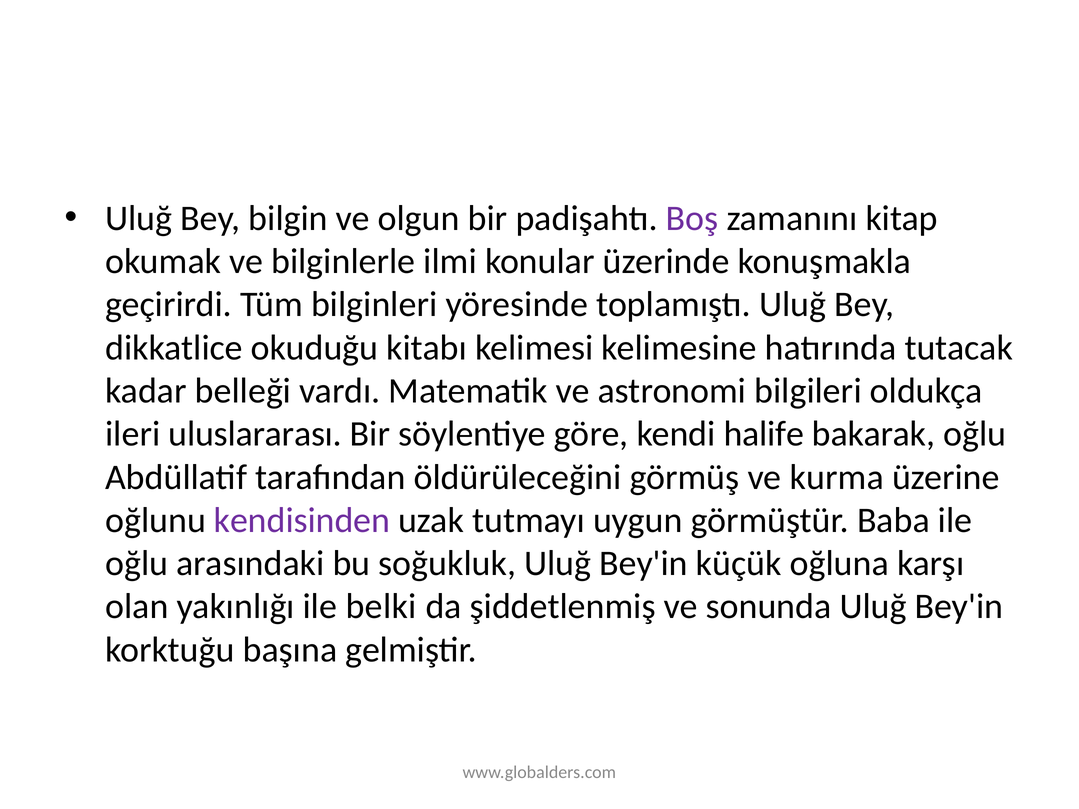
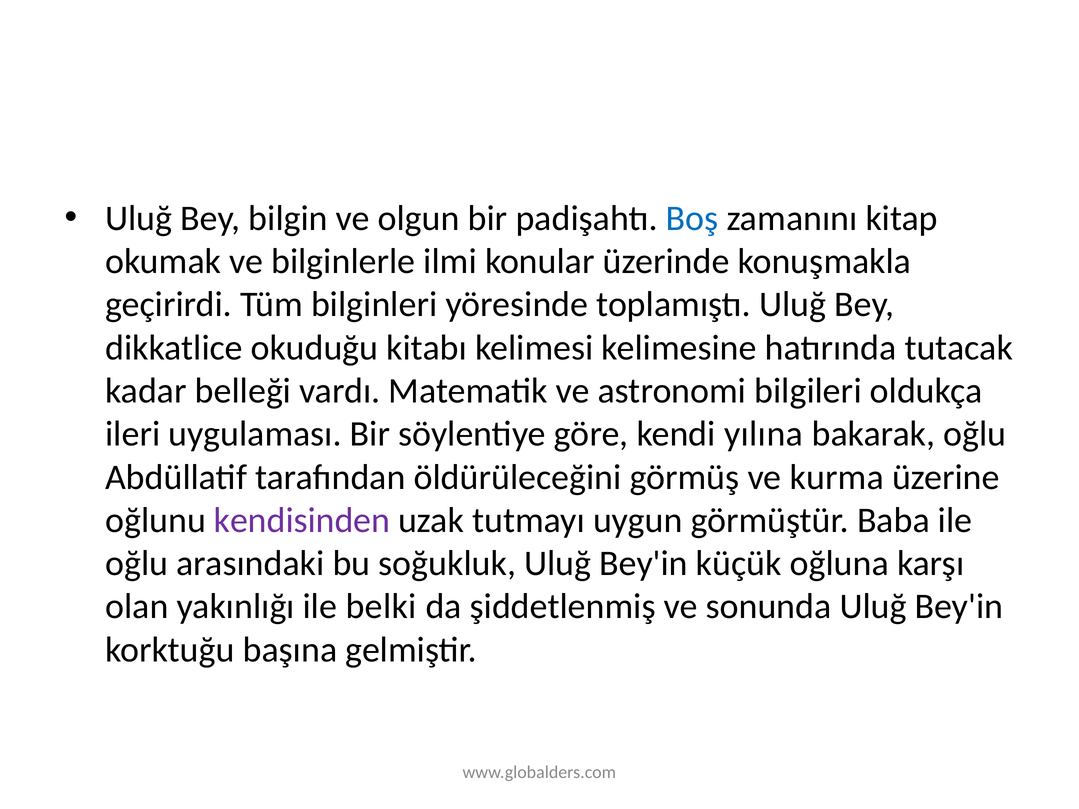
Boş colour: purple -> blue (692, 218)
uluslararası: uluslararası -> uygulaması (255, 434)
halife: halife -> yılına (764, 434)
